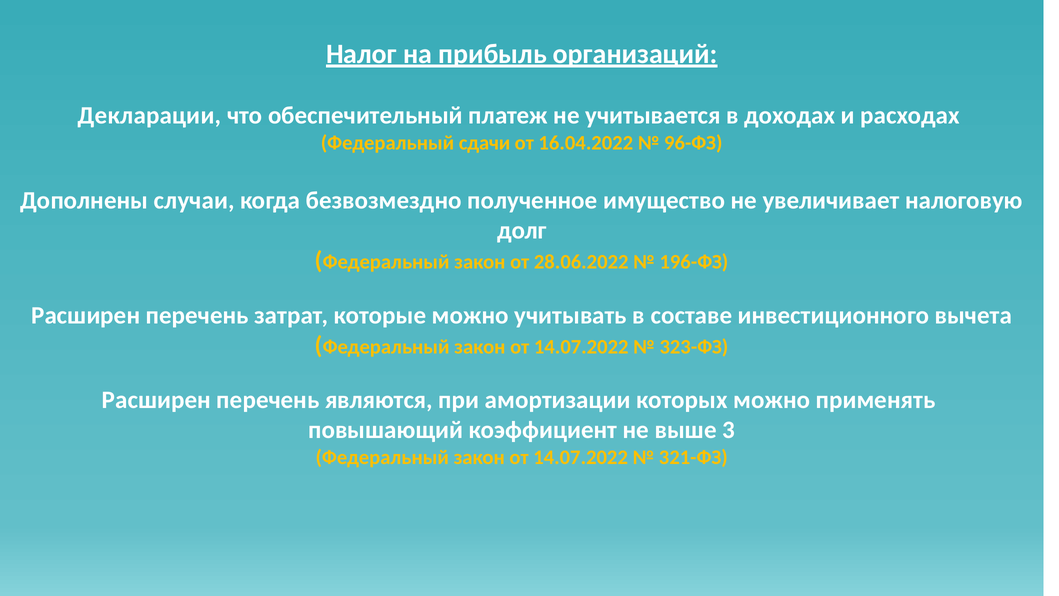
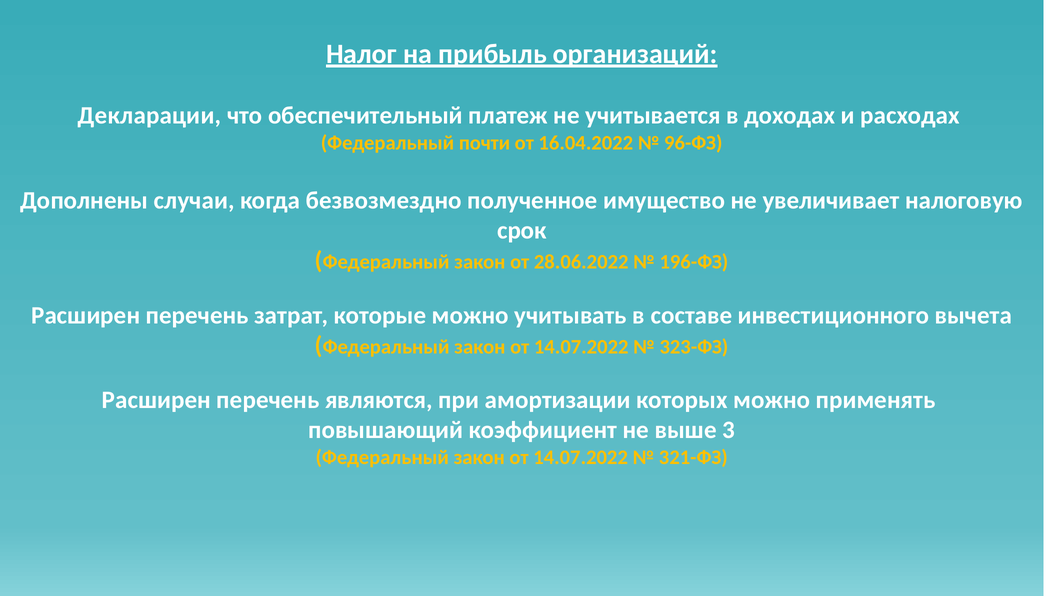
сдачи: сдачи -> почти (485, 143)
долг: долг -> срок (522, 230)
